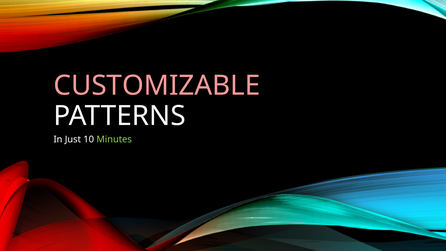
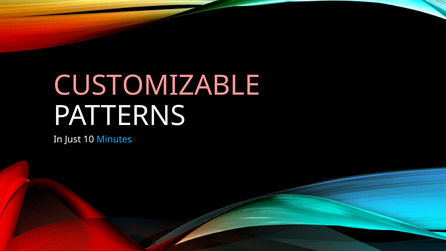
Minutes colour: light green -> light blue (114, 140)
